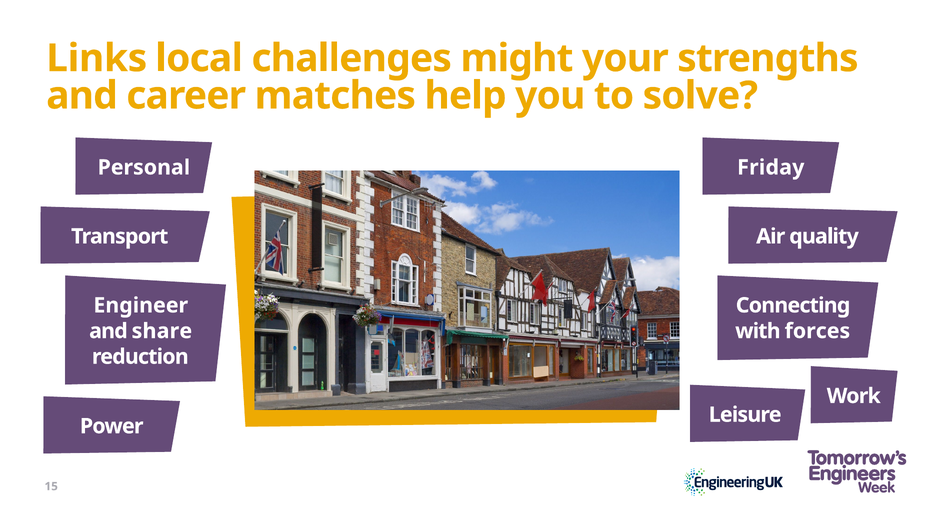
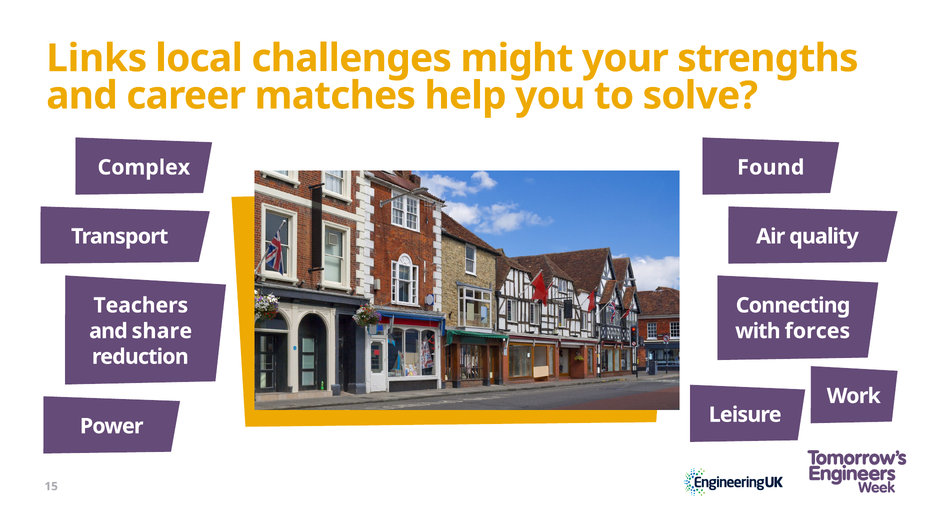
Personal: Personal -> Complex (144, 168)
Friday: Friday -> Found (771, 168)
Engineer: Engineer -> Teachers (141, 306)
